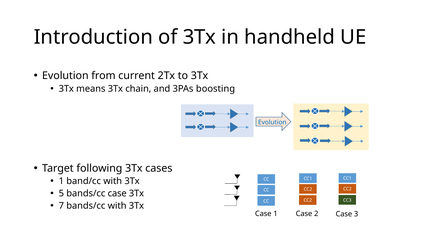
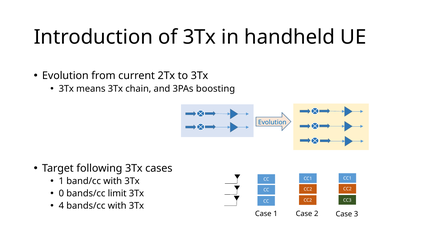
5: 5 -> 0 (61, 194)
bands/cc case: case -> limit (117, 194)
7: 7 -> 4 (61, 206)
